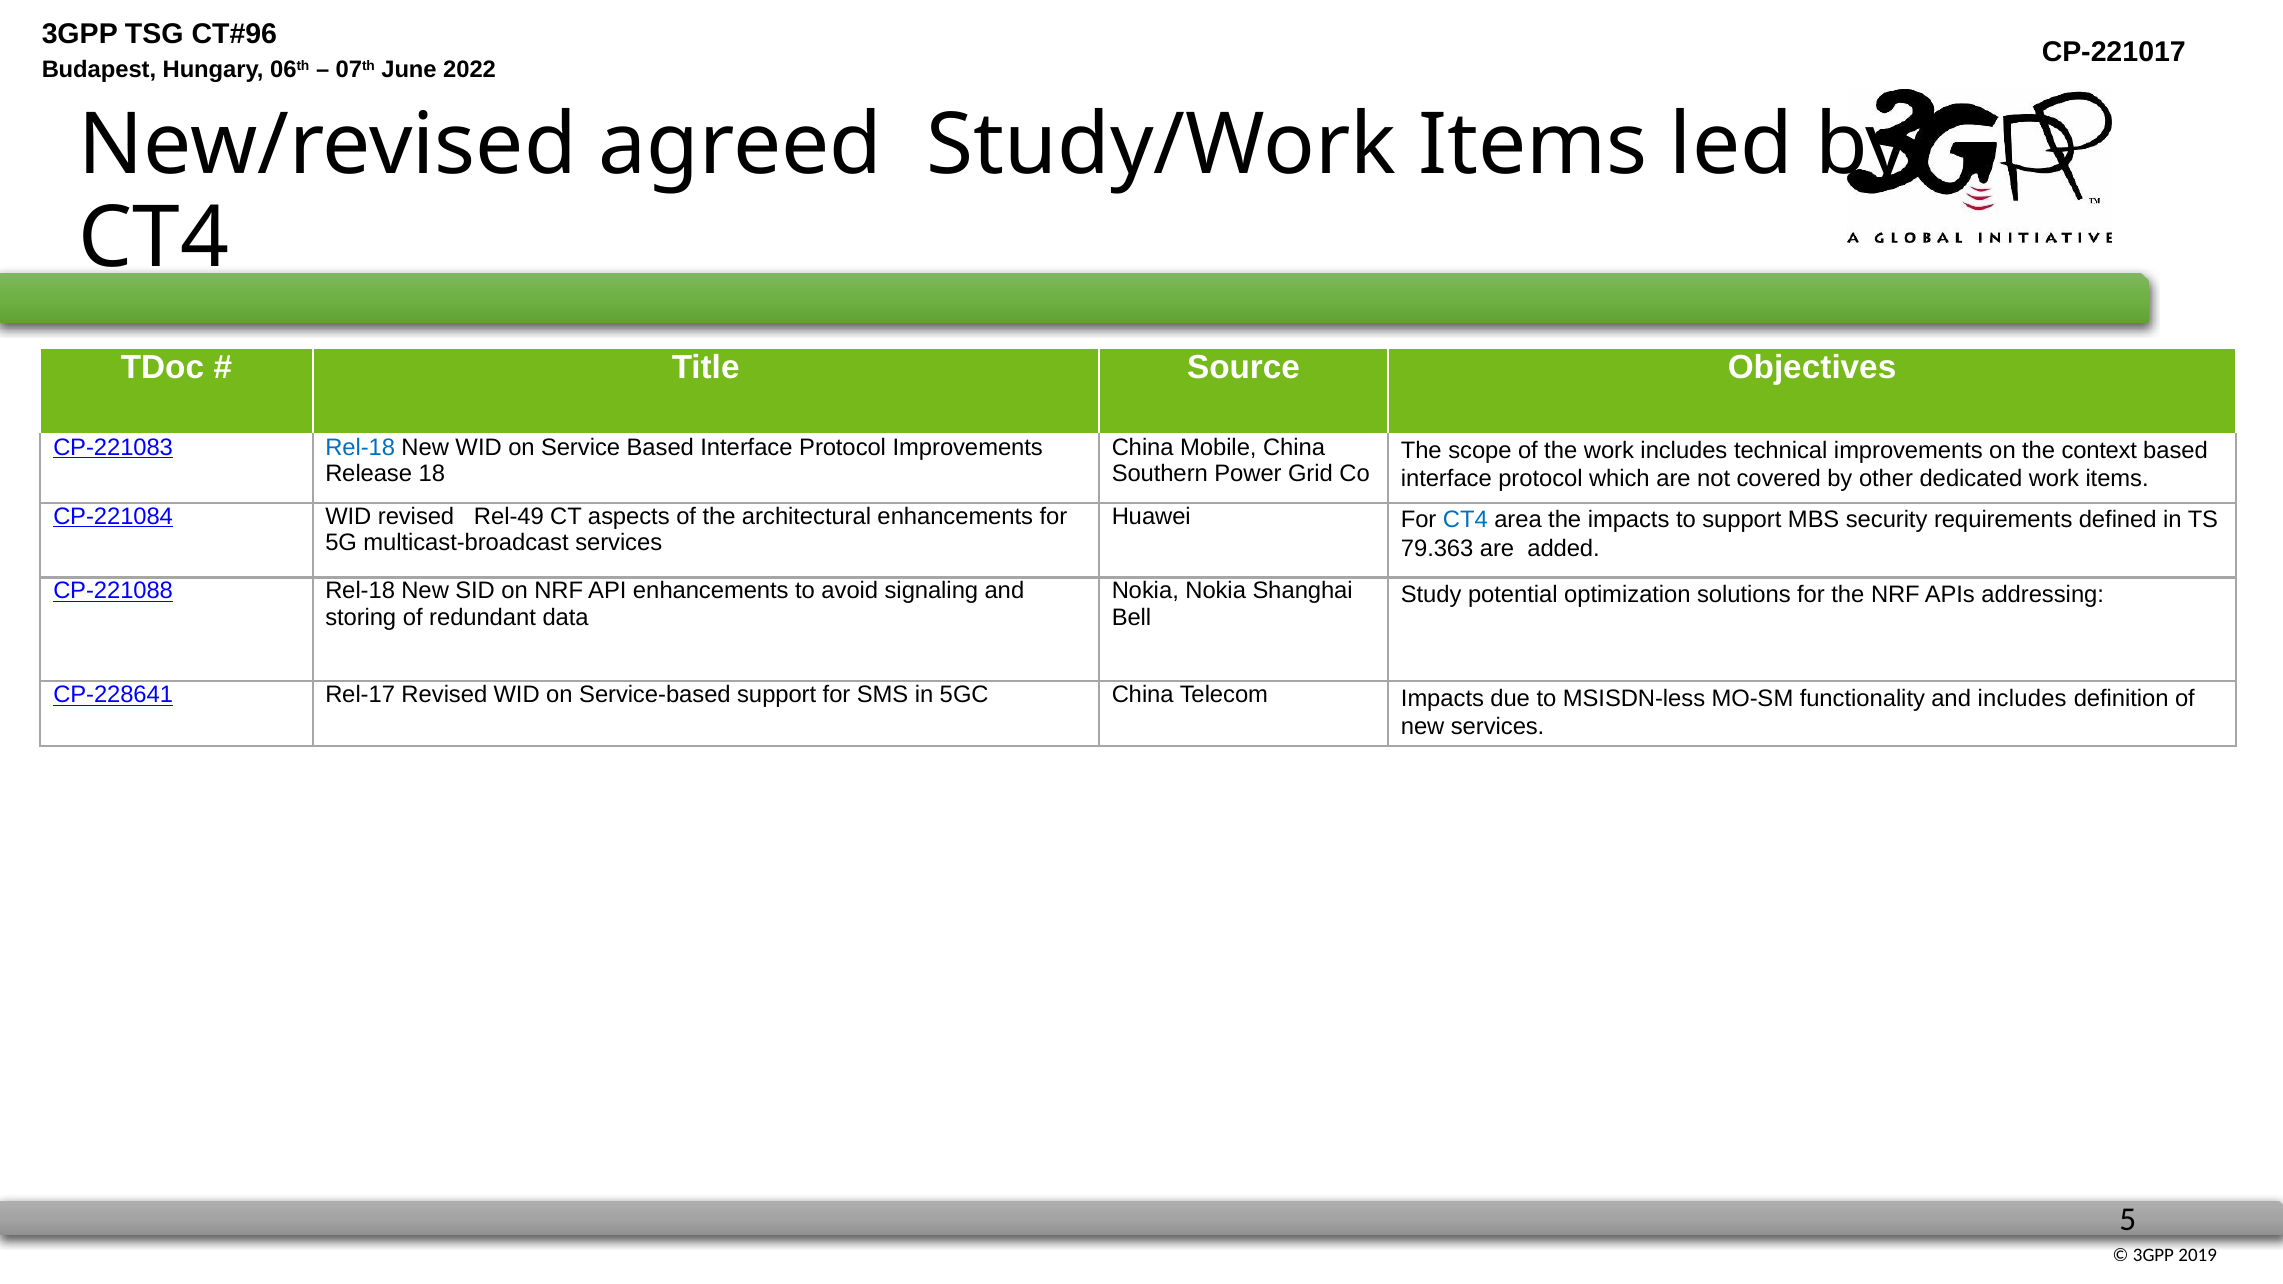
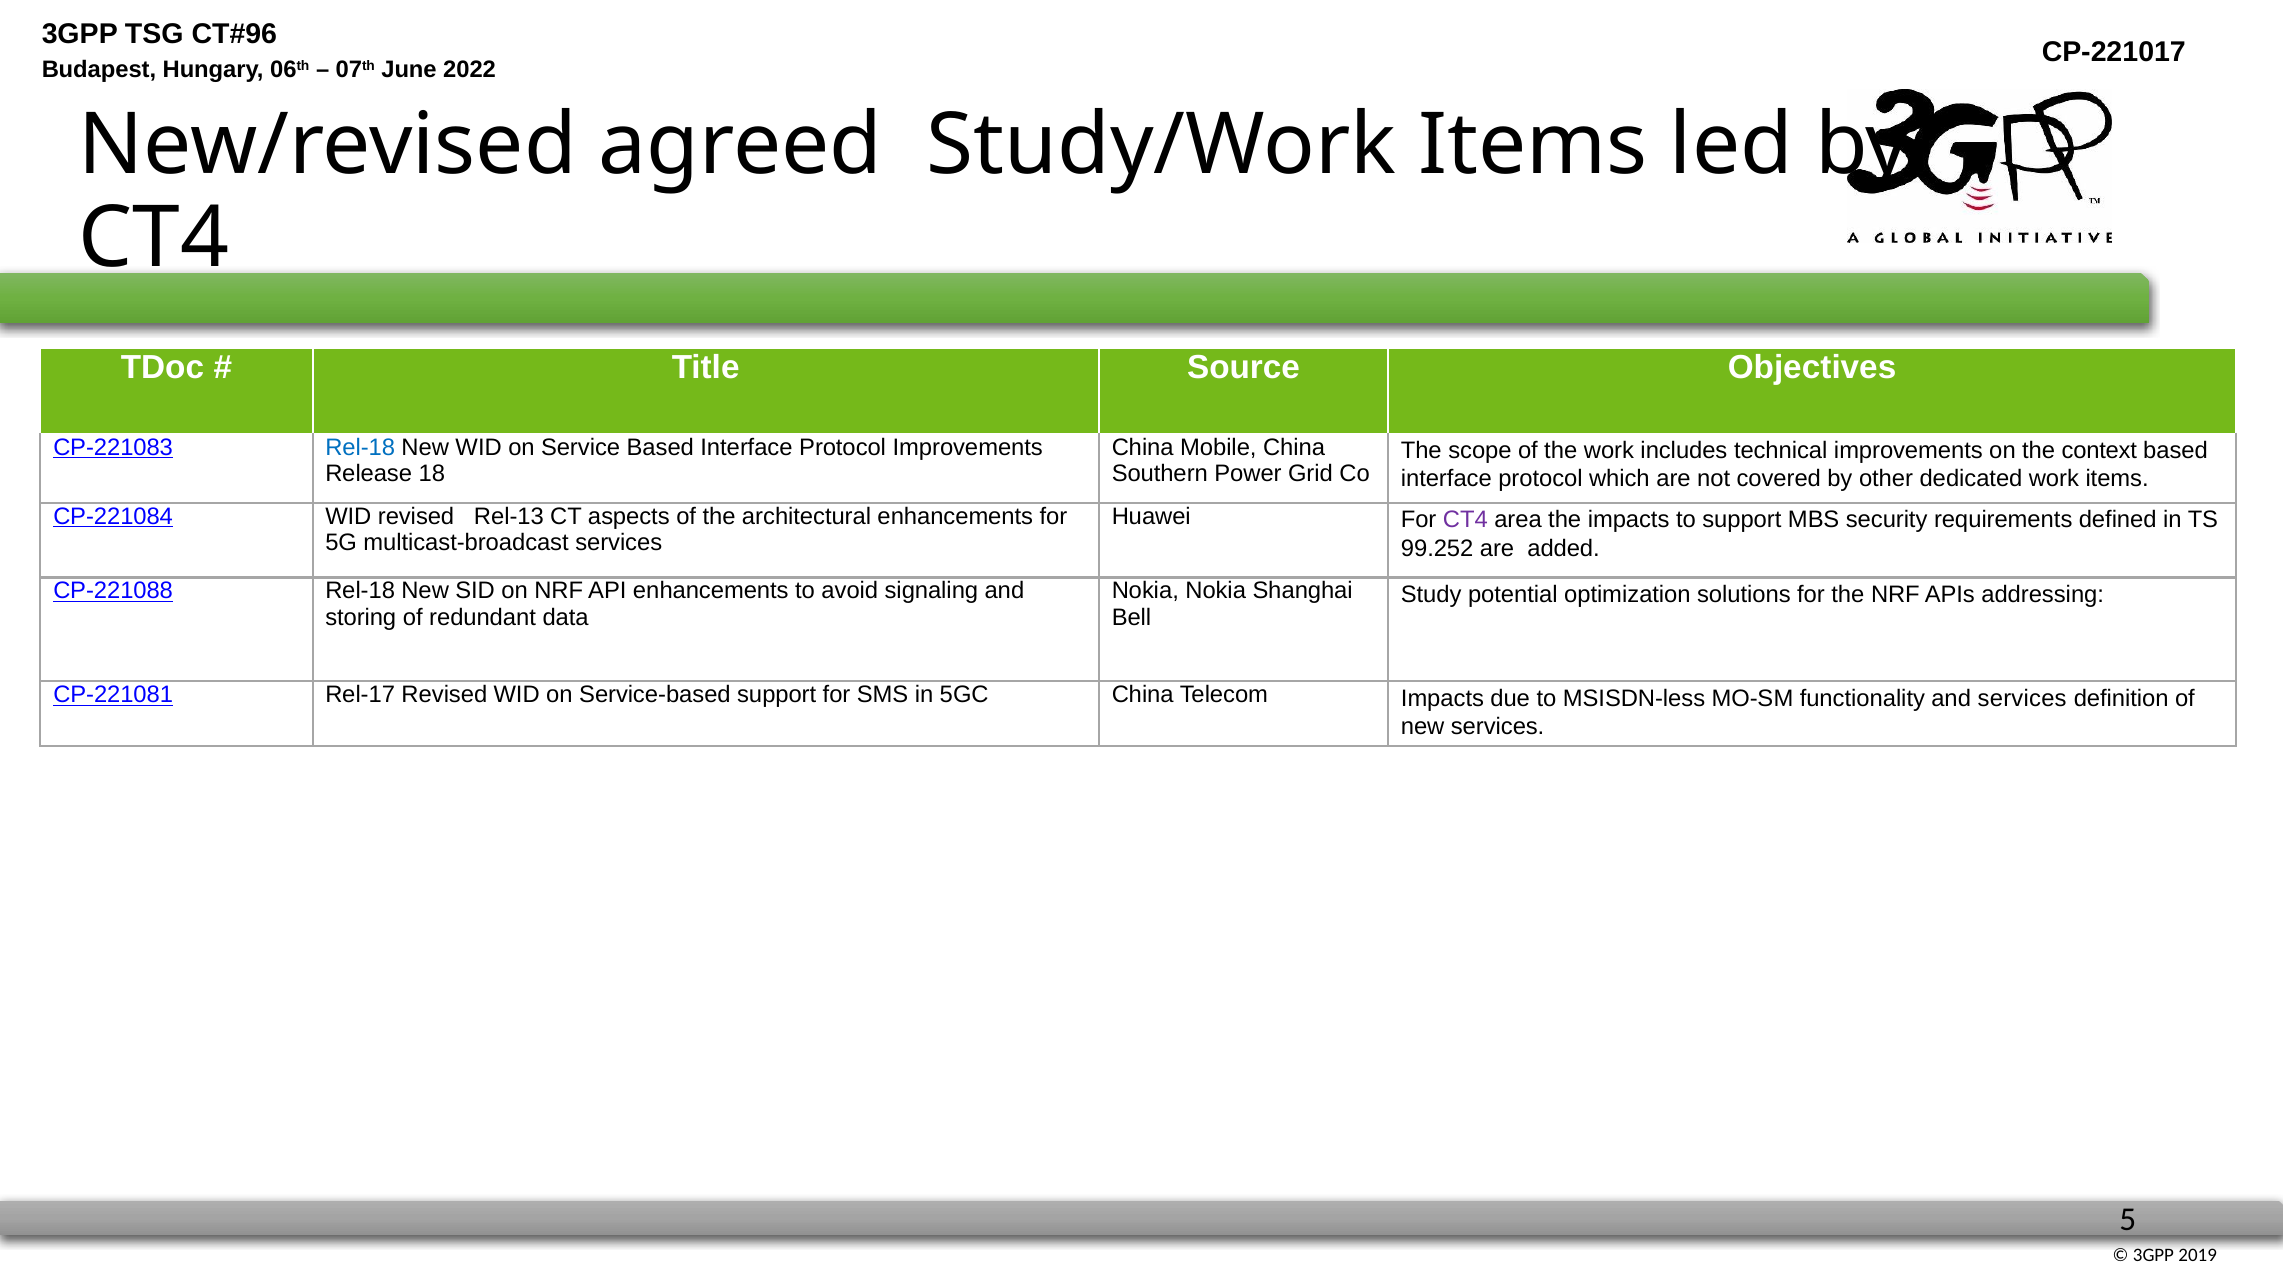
Rel-49: Rel-49 -> Rel-13 (509, 516)
CT4 colour: blue -> purple (1465, 520)
79.363: 79.363 -> 99.252 (1437, 548)
CP-228641: CP-228641 -> CP-221081 (113, 695)
and includes: includes -> services (2022, 698)
